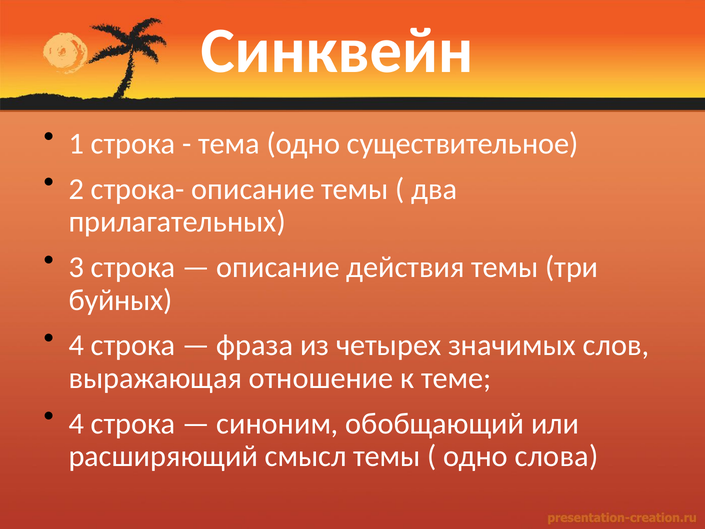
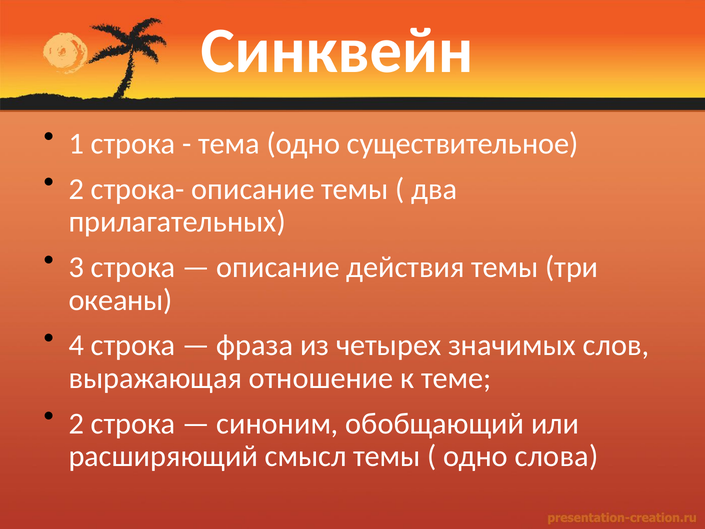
буйных: буйных -> океаны (121, 300)
4: 4 -> 2 (76, 423)
